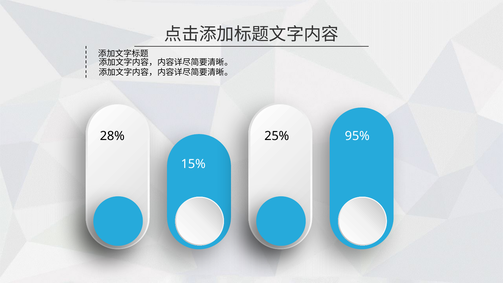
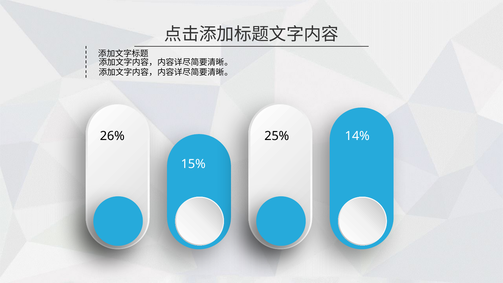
28%: 28% -> 26% (112, 136)
95%: 95% -> 14% (357, 136)
